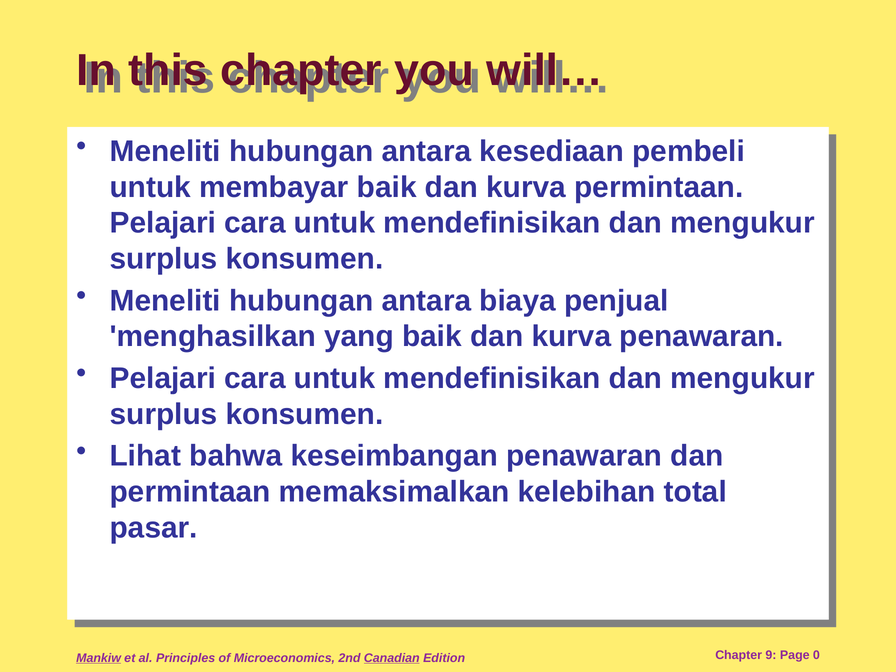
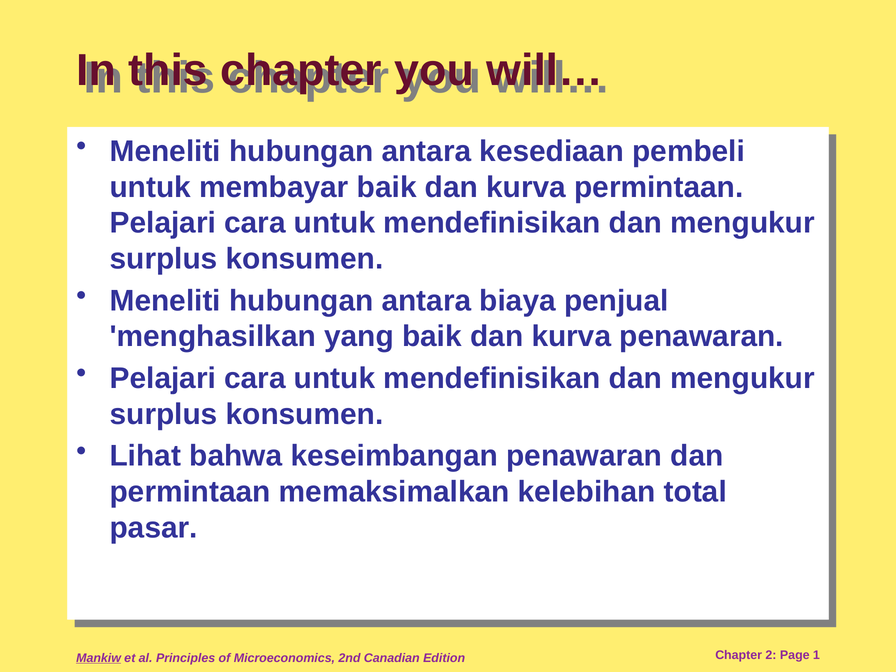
Canadian underline: present -> none (392, 658)
9: 9 -> 2 (771, 655)
0: 0 -> 1 (816, 655)
